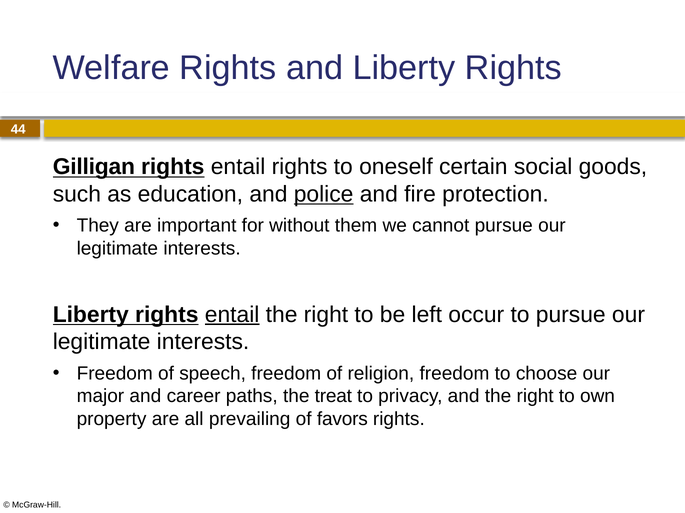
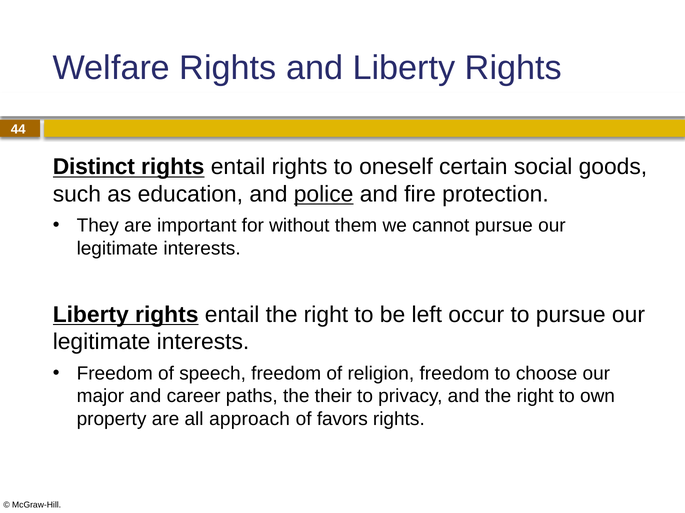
Gilligan: Gilligan -> Distinct (94, 167)
entail underline: present -> none (232, 315)
treat: treat -> their (333, 397)
prevailing: prevailing -> approach (250, 420)
